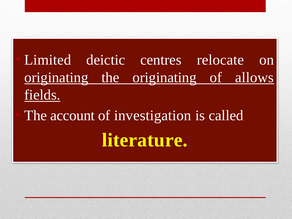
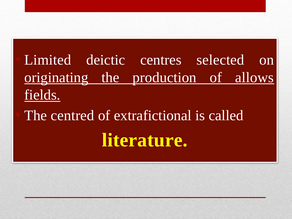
relocate: relocate -> selected (220, 60)
the originating: originating -> production (165, 77)
account: account -> centred (72, 115)
investigation: investigation -> extrafictional (153, 115)
